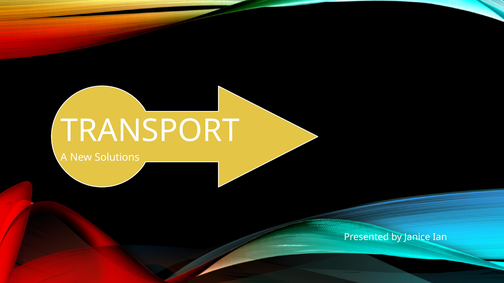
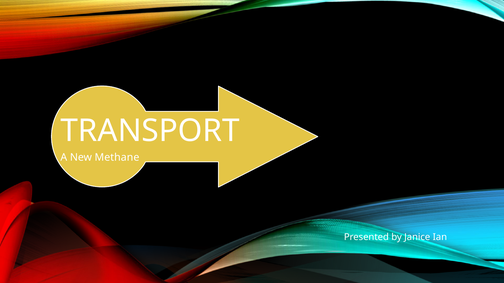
Solutions: Solutions -> Methane (117, 158)
